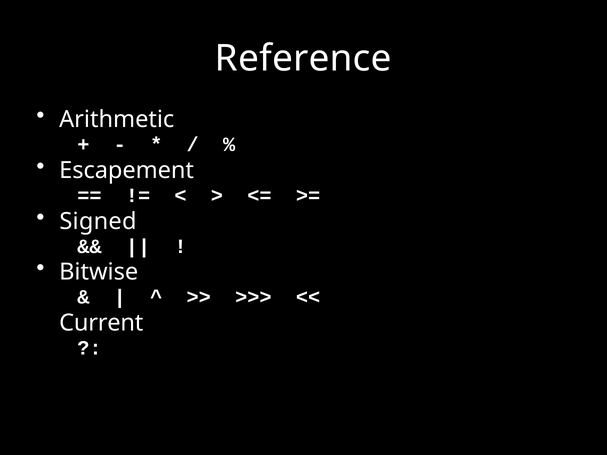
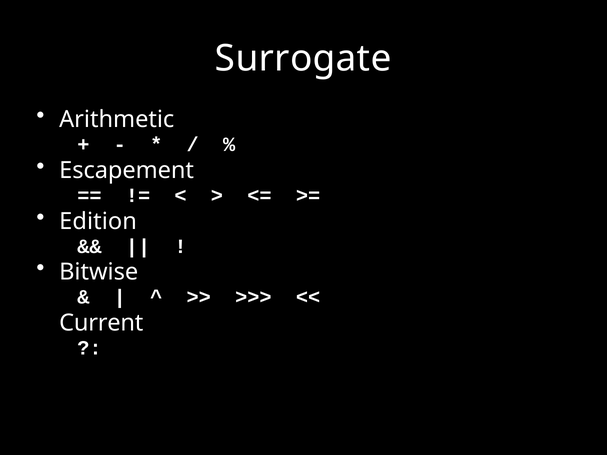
Reference: Reference -> Surrogate (303, 59)
Signed: Signed -> Edition (98, 221)
